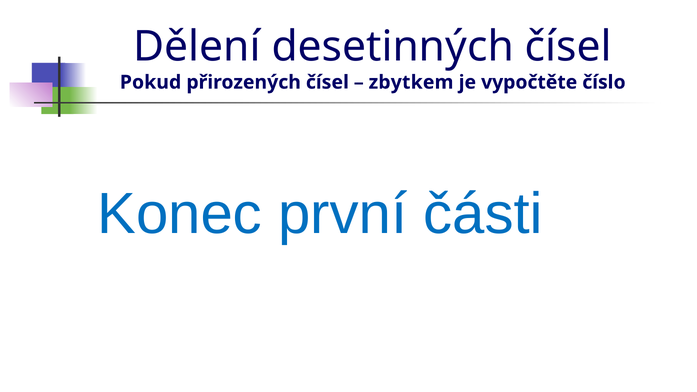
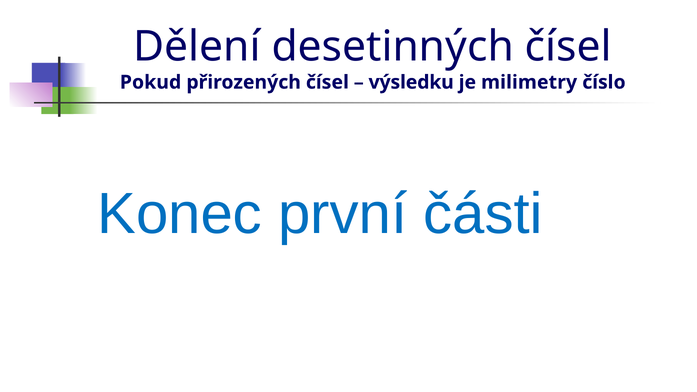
zbytkem: zbytkem -> výsledku (411, 82)
vypočtěte: vypočtěte -> milimetry (529, 82)
